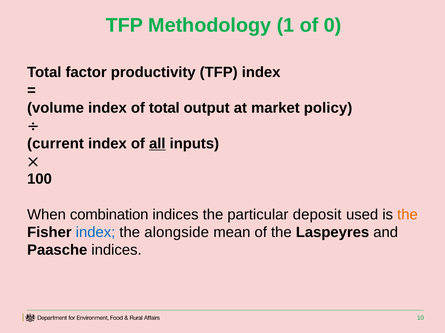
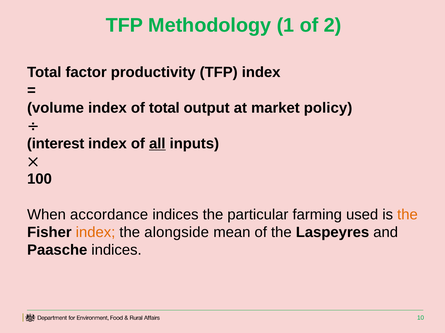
0: 0 -> 2 (333, 25)
current: current -> interest (56, 144)
combination: combination -> accordance (109, 215)
deposit: deposit -> farming (317, 215)
index colour: blue -> orange (96, 233)
